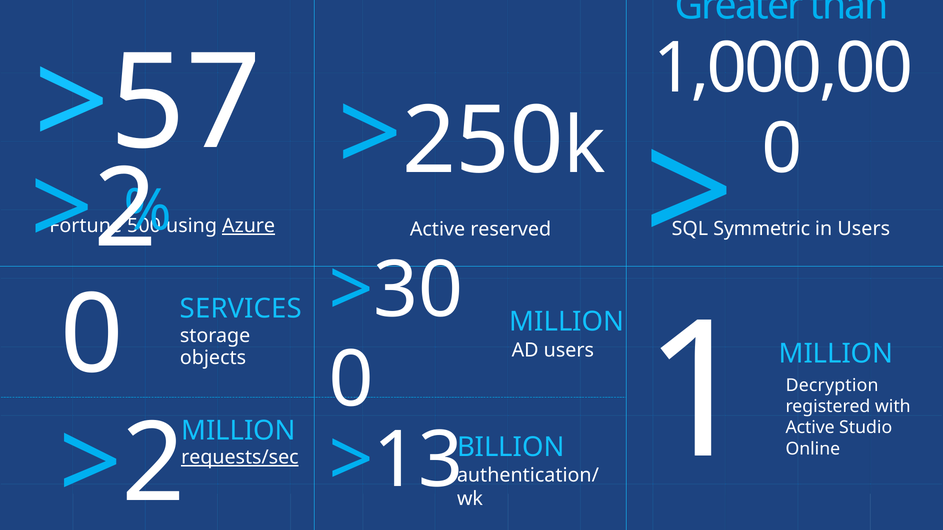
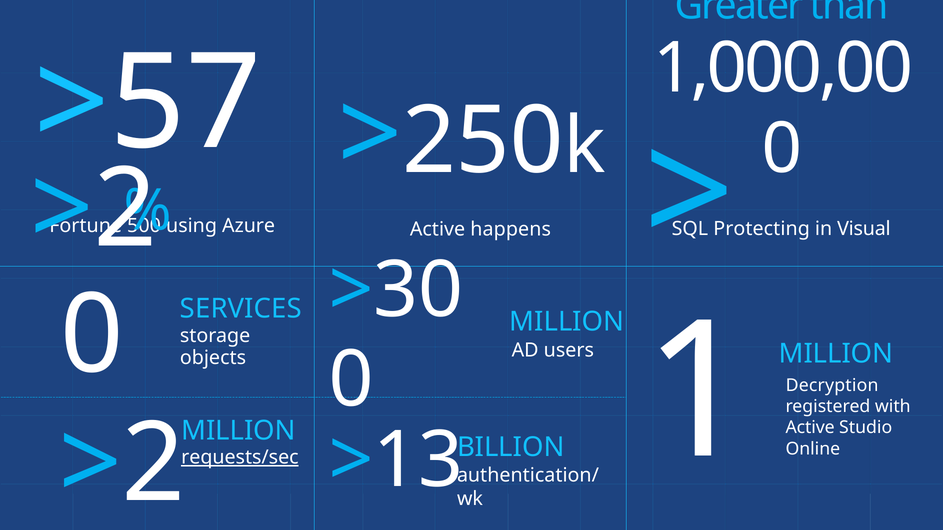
Azure underline: present -> none (249, 226)
Symmetric: Symmetric -> Protecting (762, 229)
in Users: Users -> Visual (864, 229)
reserved: reserved -> happens (511, 229)
